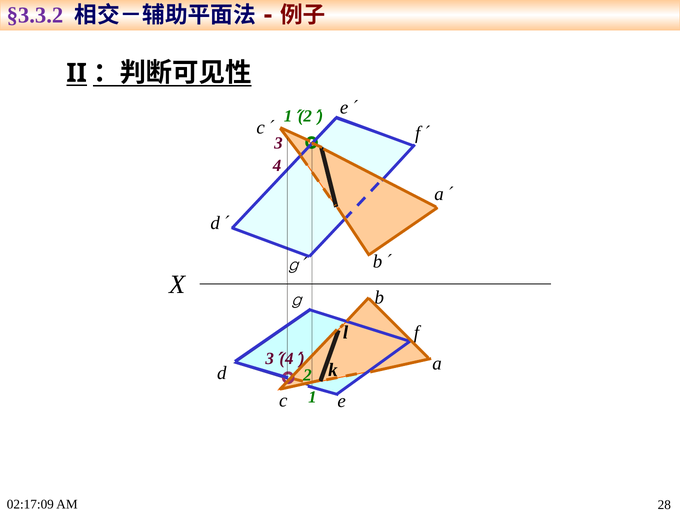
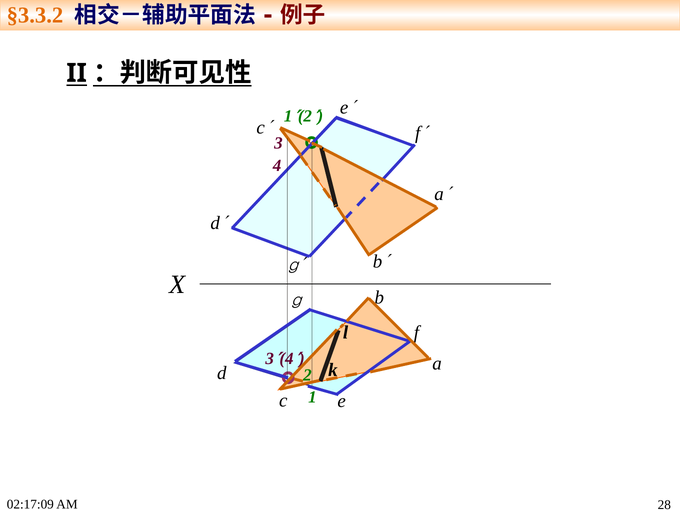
§3.3.2 colour: purple -> orange (35, 15)
